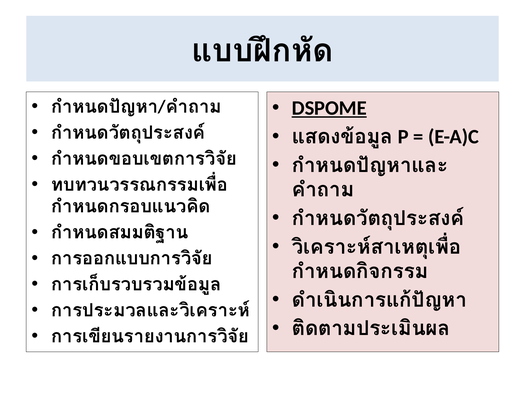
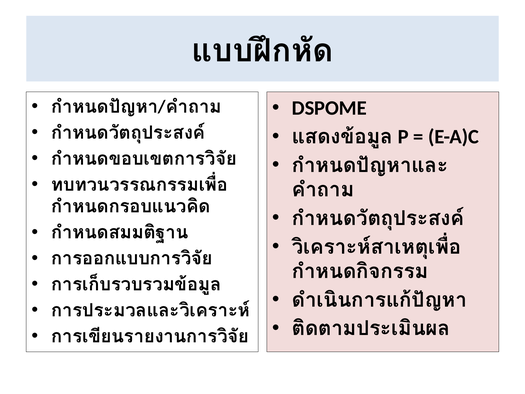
DSPOME underline: present -> none (329, 108)
